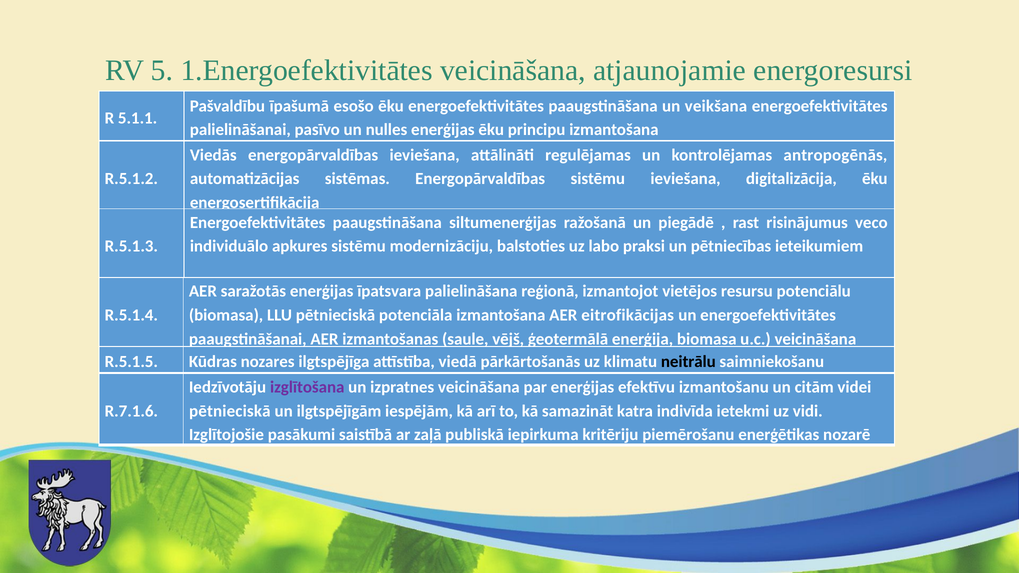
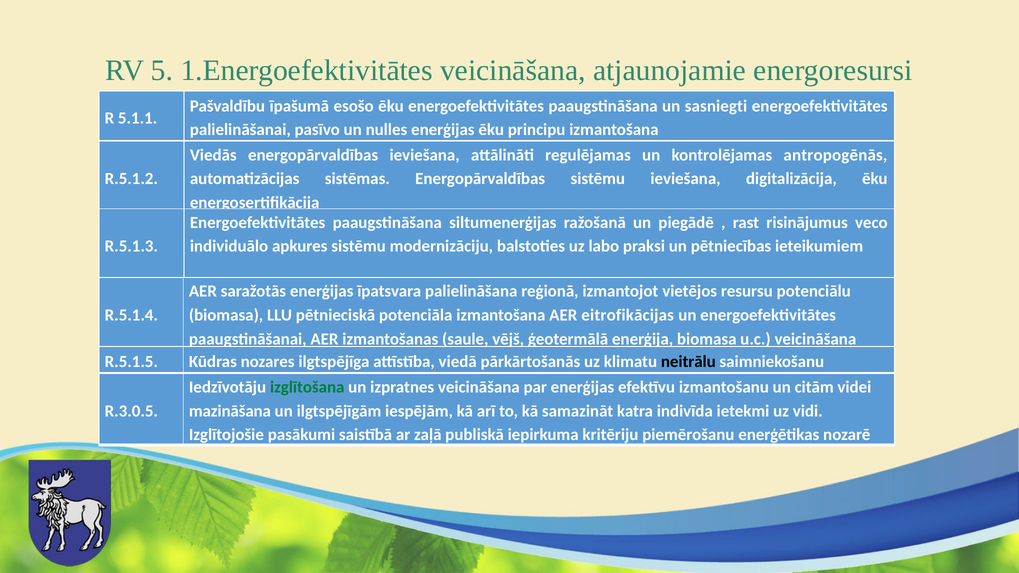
veikšana: veikšana -> sasniegti (716, 106)
izglītošana colour: purple -> green (307, 387)
R.7.1.6: R.7.1.6 -> R.3.0.5 (131, 411)
pētnieciskā: pētnieciskā -> mazināšana (230, 411)
